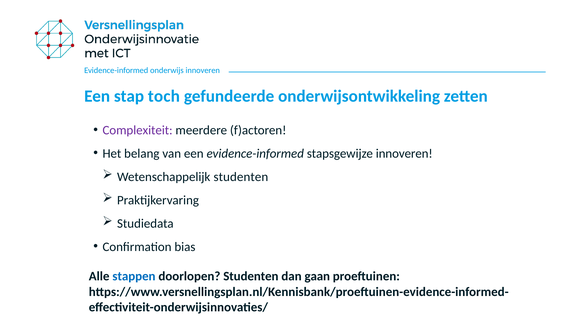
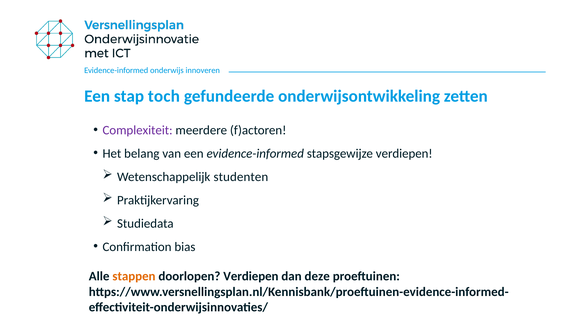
stapsgewijze innoveren: innoveren -> verdiepen (404, 153)
stappen colour: blue -> orange (134, 276)
doorlopen Studenten: Studenten -> Verdiepen (251, 276)
gaan: gaan -> deze (317, 276)
